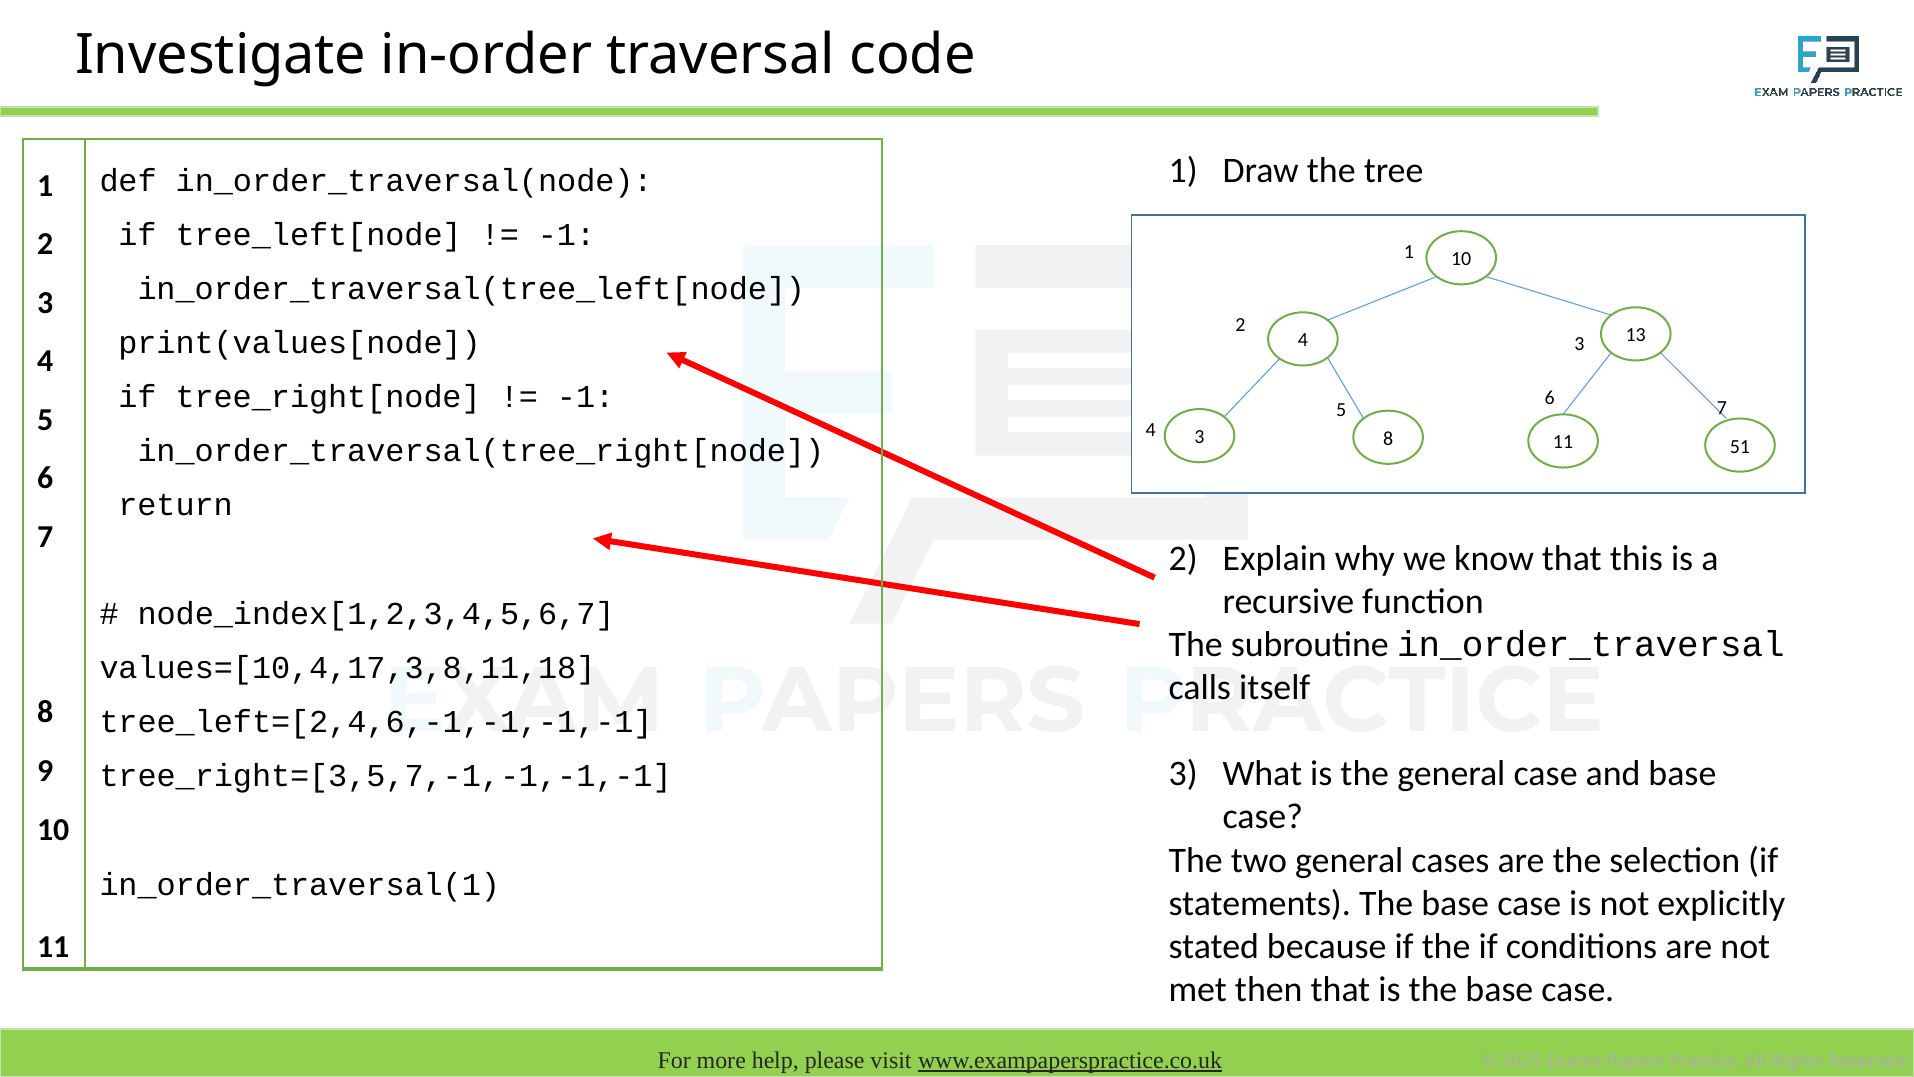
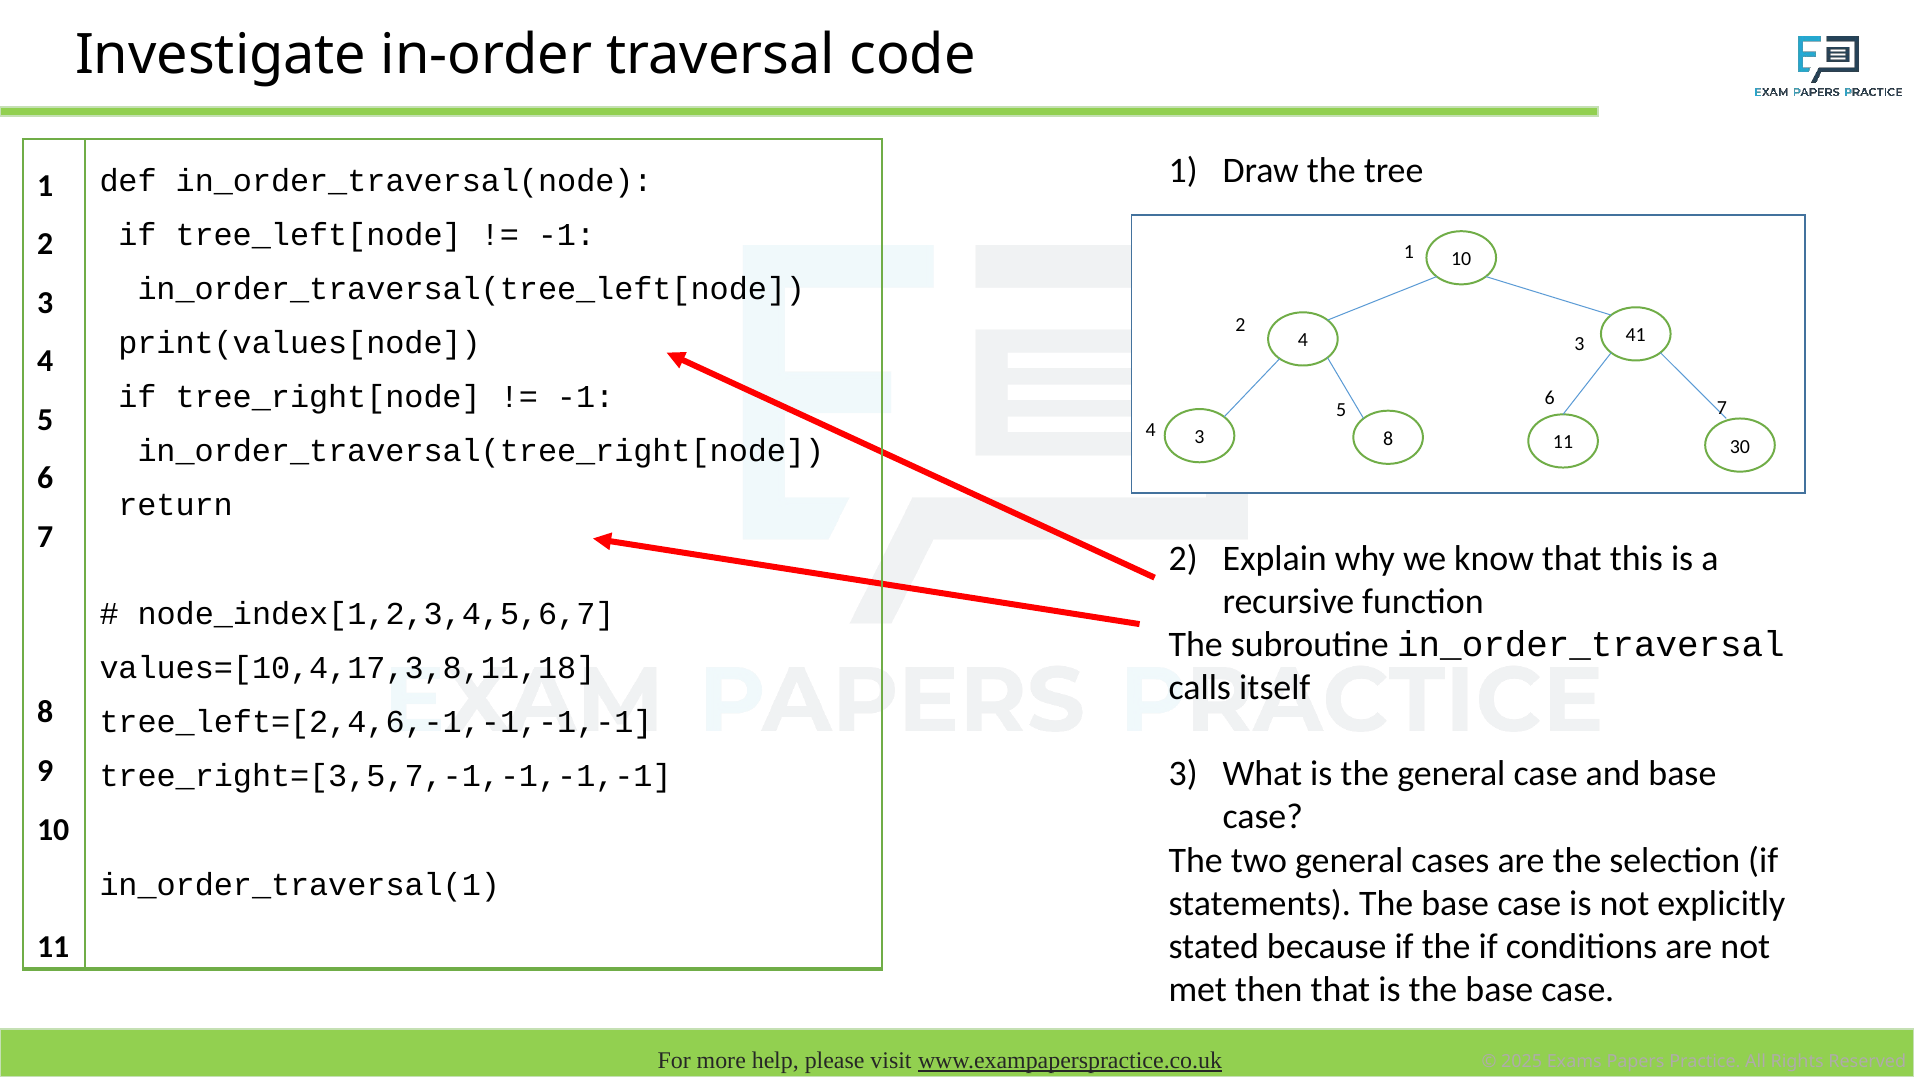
13: 13 -> 41 (1636, 335)
51: 51 -> 30 (1740, 446)
